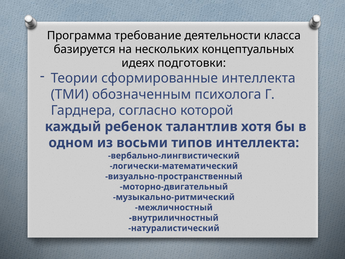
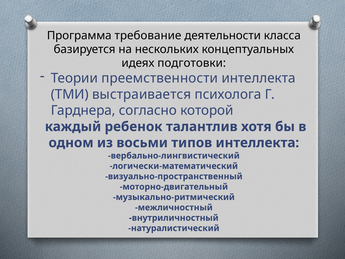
сформированные: сформированные -> преемственности (160, 78)
обозначенным: обозначенным -> выстраивается (142, 94)
